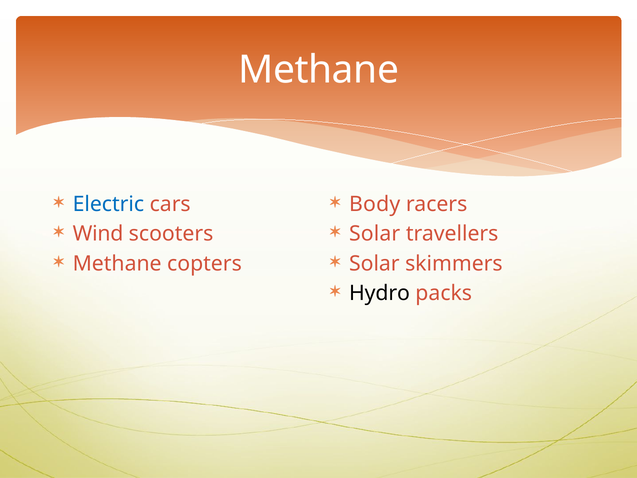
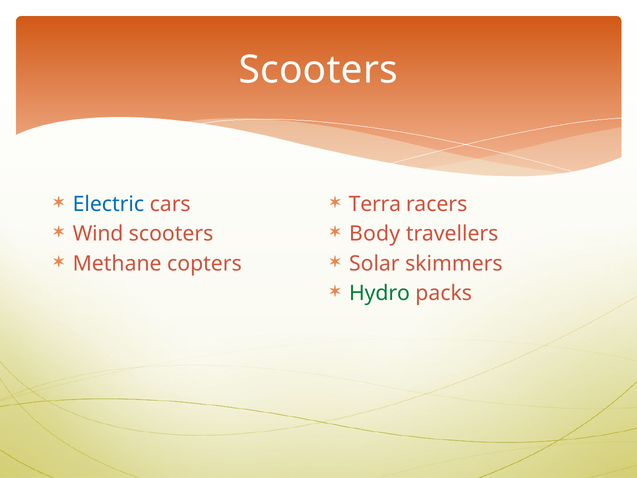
Methane: Methane -> Scooters (318, 70)
Body: Body -> Terra (375, 204)
Solar: Solar -> Body (375, 234)
Hydro colour: black -> green (379, 293)
